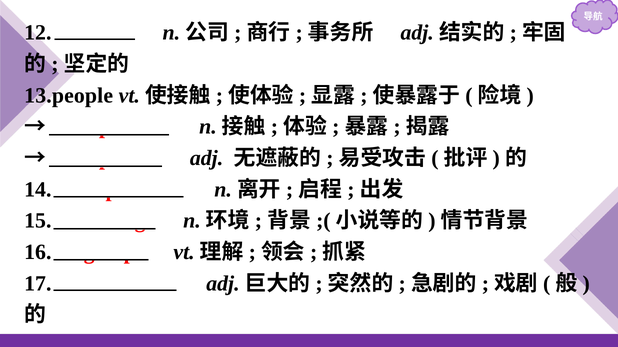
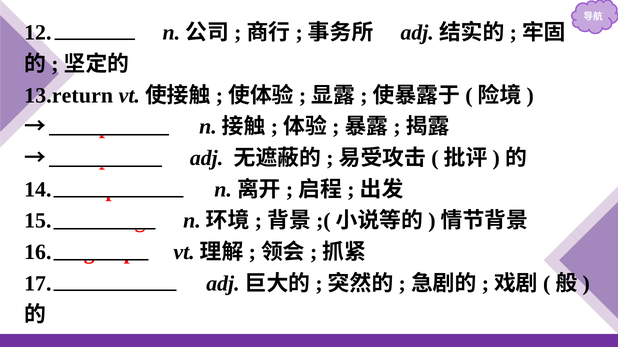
13.people: 13.people -> 13.return (69, 96)
